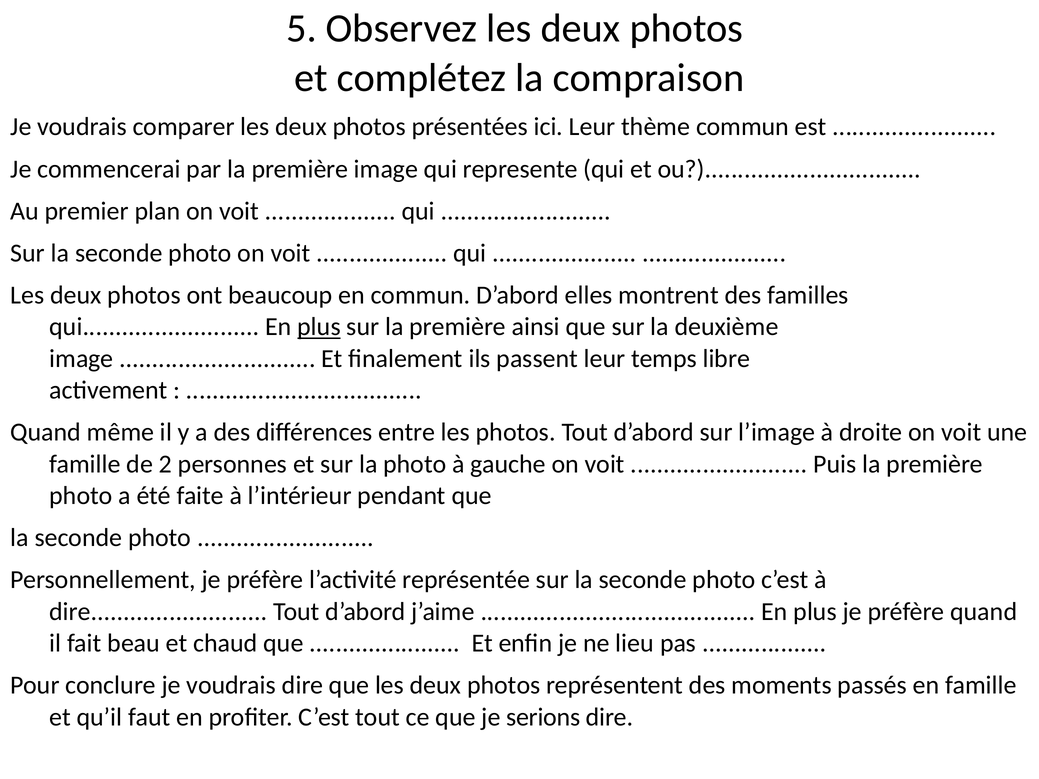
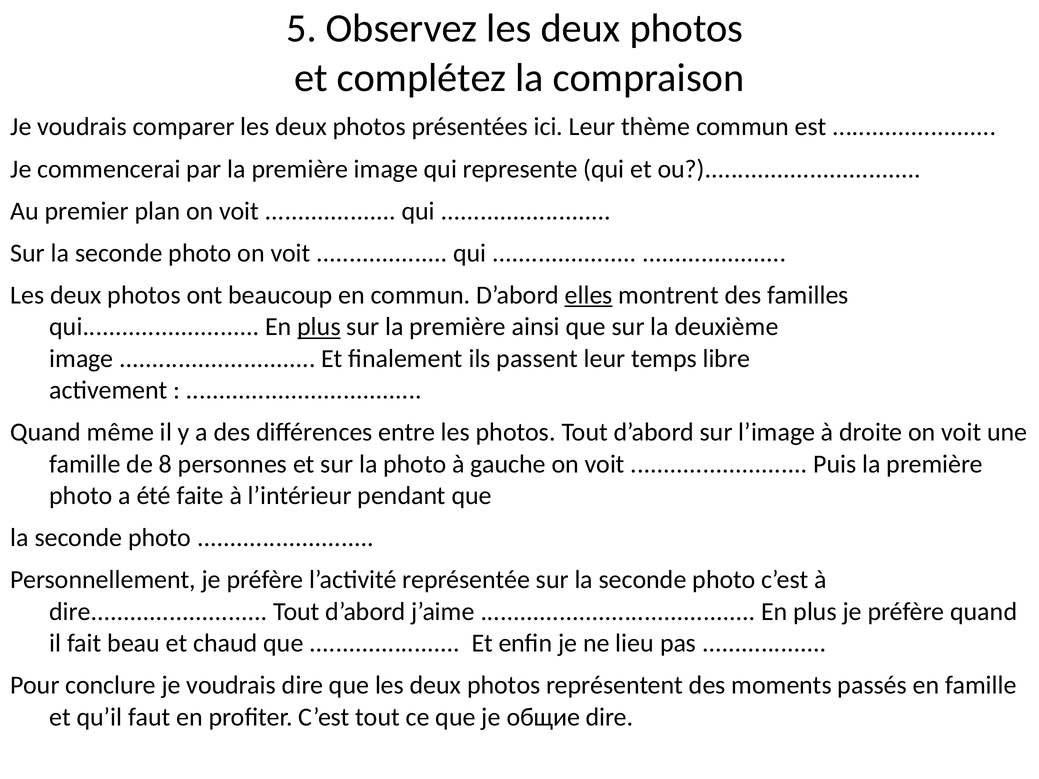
elles underline: none -> present (589, 295)
2: 2 -> 8 (165, 464)
serions: serions -> общие (543, 717)
